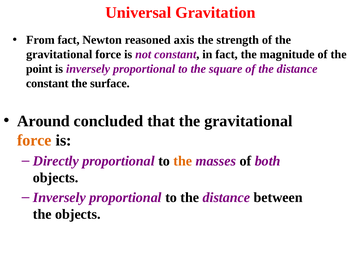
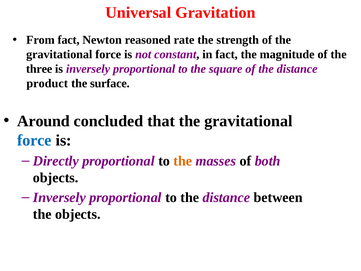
axis: axis -> rate (184, 40)
point: point -> three (39, 69)
constant: constant -> product (47, 83)
force colour: orange -> blue (34, 140)
